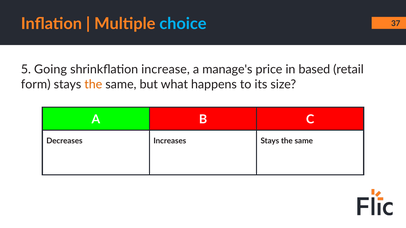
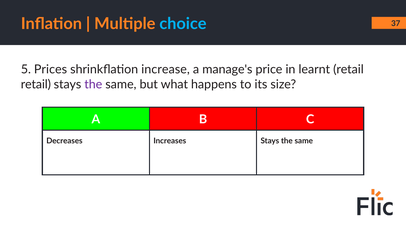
Going: Going -> Prices (51, 70)
based: based -> learnt (314, 70)
form: form -> retail (36, 84)
the colour: orange -> purple (93, 84)
